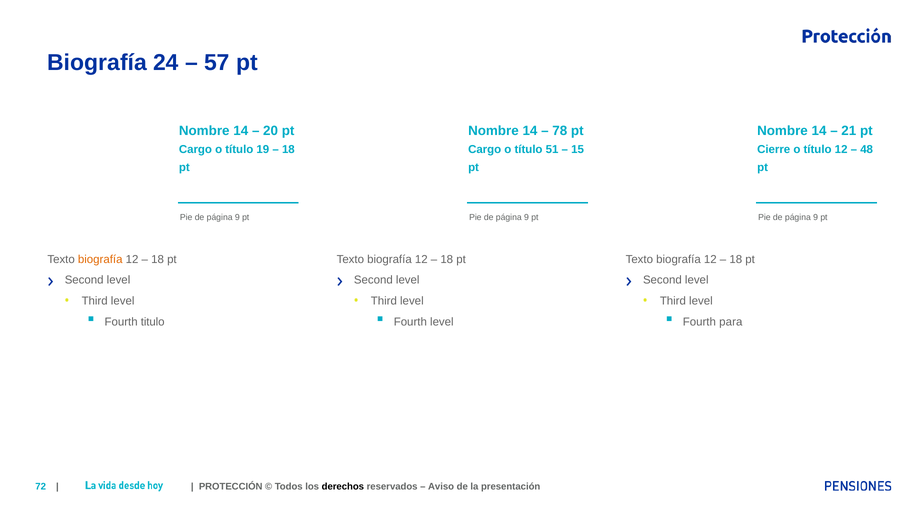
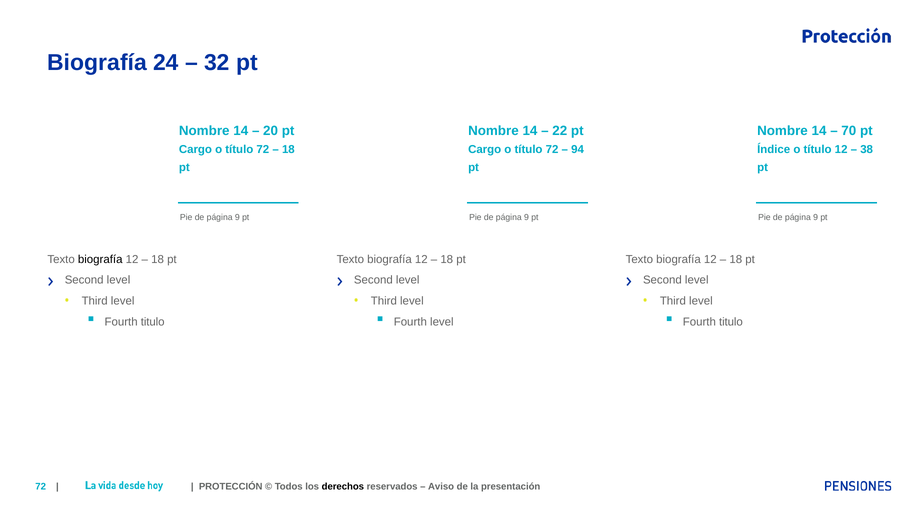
57: 57 -> 32 (217, 63)
78: 78 -> 22 (560, 130)
21: 21 -> 70 (849, 130)
19: 19 -> 72 (263, 149)
51: 51 -> 72 (552, 149)
15: 15 -> 94 (578, 149)
Cierre: Cierre -> Índice (774, 149)
48: 48 -> 38 (867, 149)
biografía colour: orange -> black (100, 259)
para: para -> titulo (731, 321)
